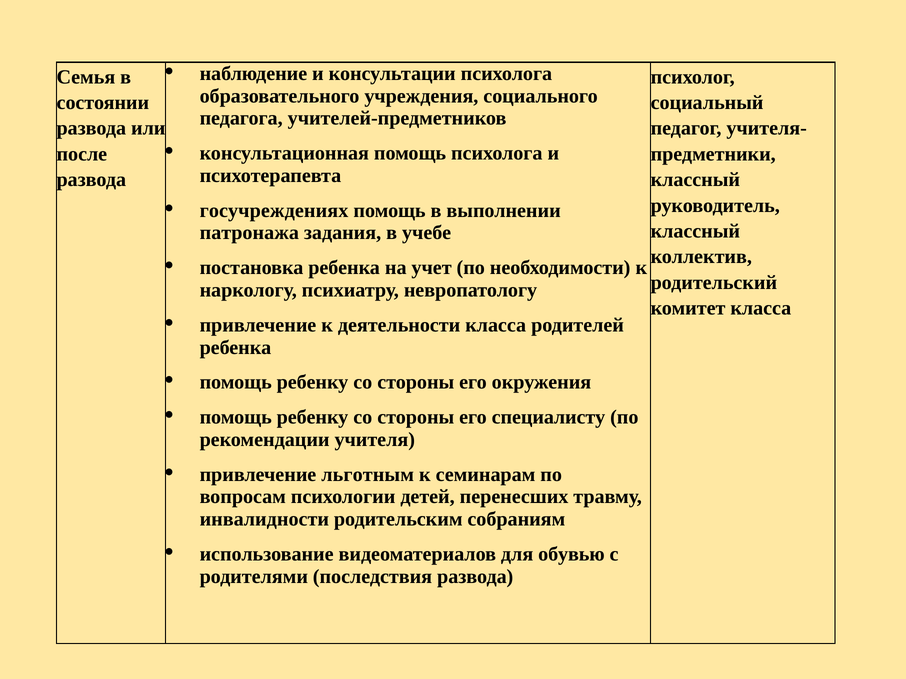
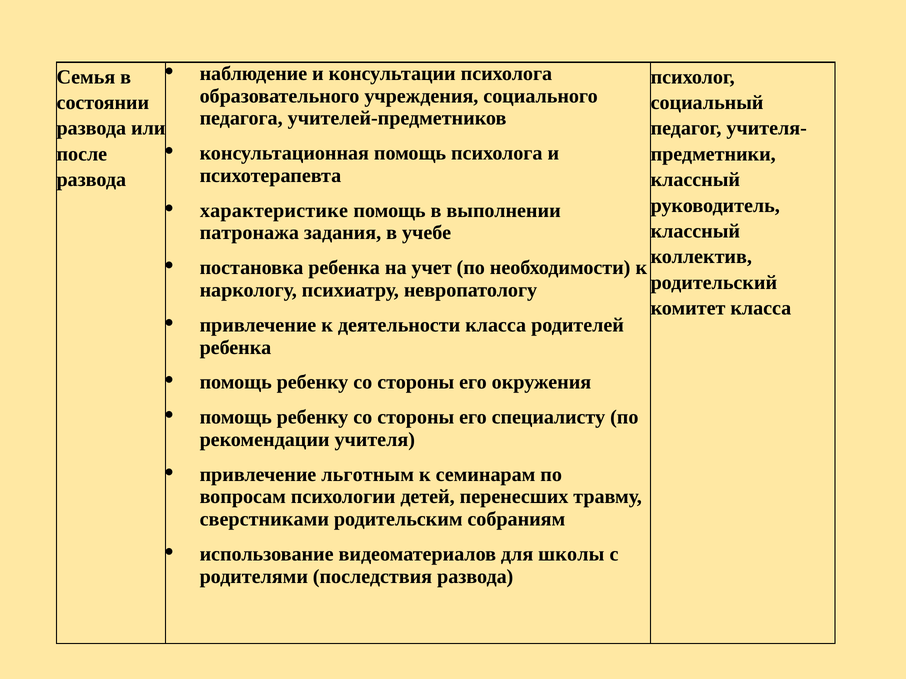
госучреждениях: госучреждениях -> характеристике (274, 211)
инвалидности: инвалидности -> сверстниками (264, 520)
обувью: обувью -> школы (571, 555)
